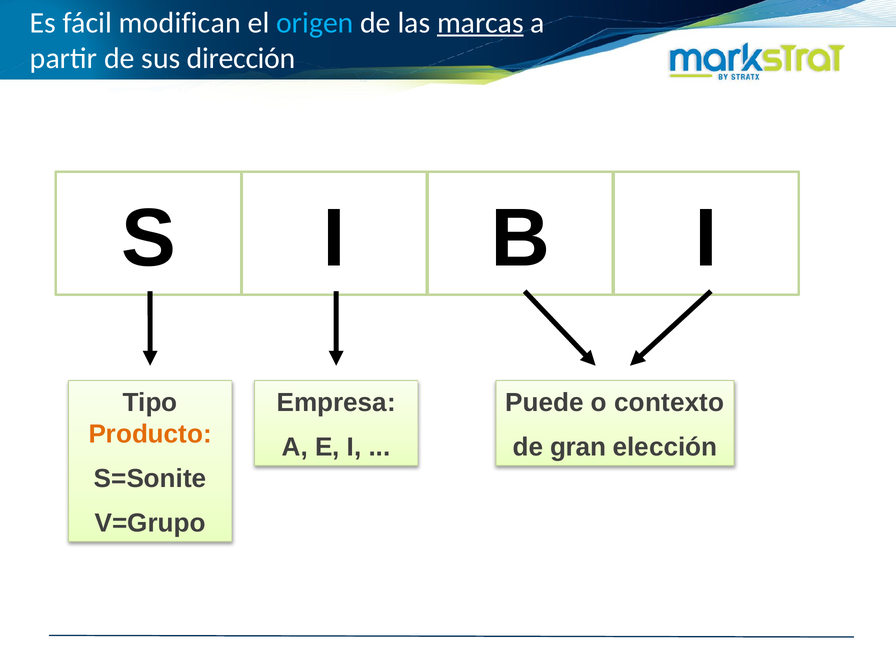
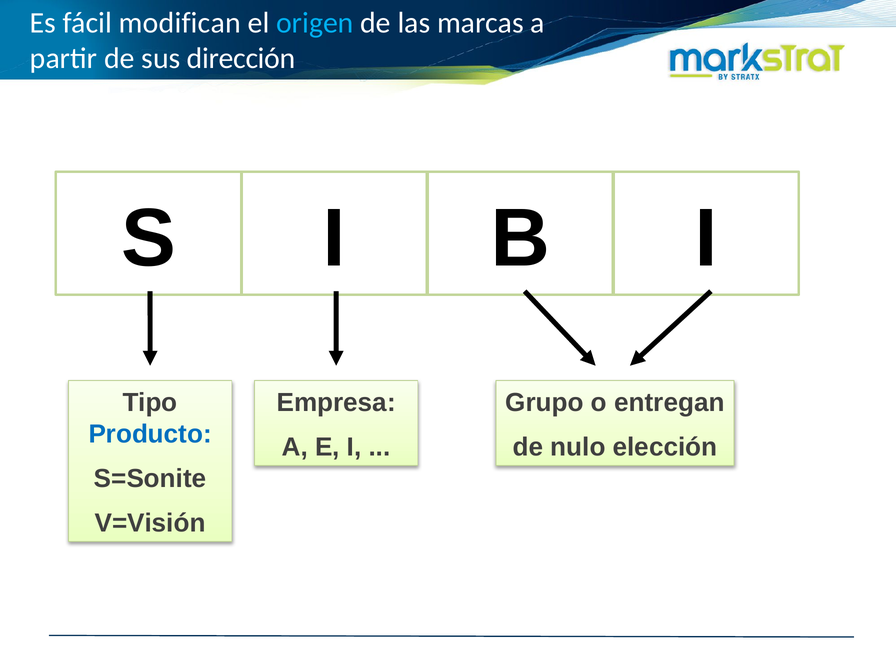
marcas underline: present -> none (480, 23)
Puede: Puede -> Grupo (545, 403)
contexto: contexto -> entregan (669, 403)
Producto colour: orange -> blue (150, 434)
gran: gran -> nulo (578, 447)
V=Grupo: V=Grupo -> V=Visión (150, 523)
